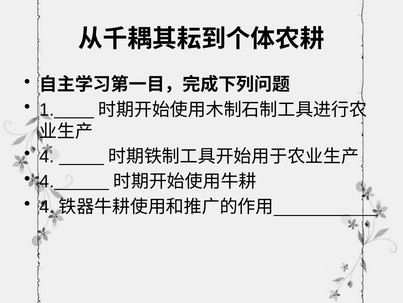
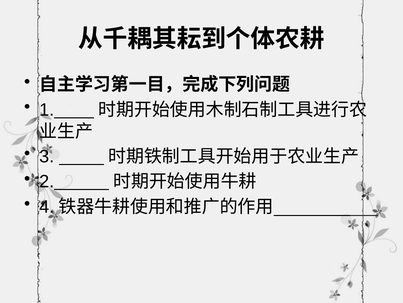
4: 4 -> 3 (47, 156)
4: 4 -> 2 (47, 181)
